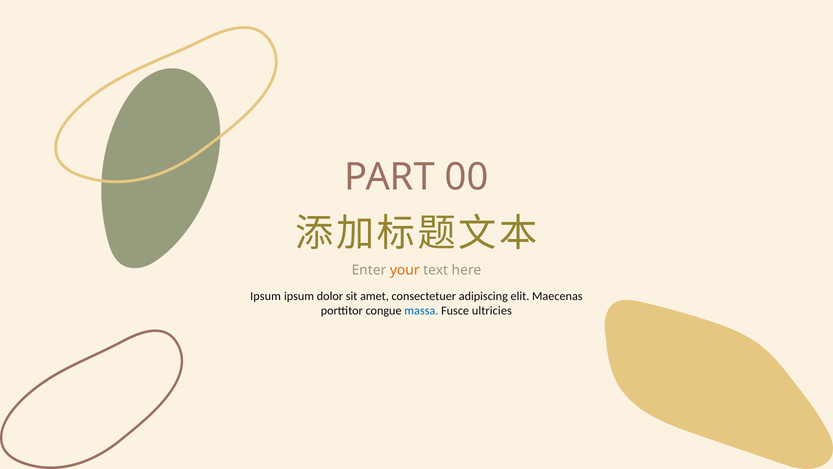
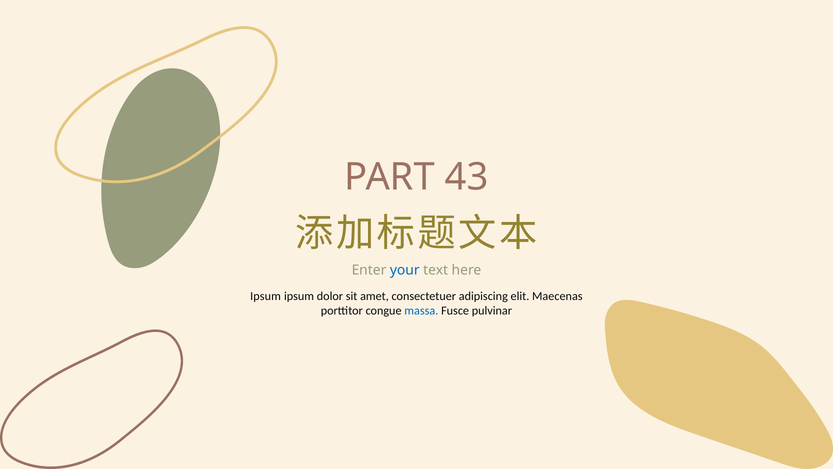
00: 00 -> 43 (467, 177)
your colour: orange -> blue (405, 270)
ultricies: ultricies -> pulvinar (492, 310)
